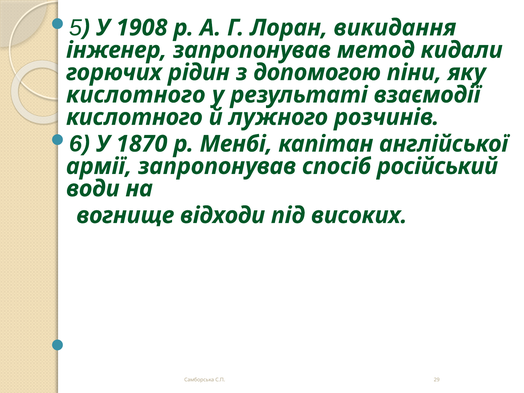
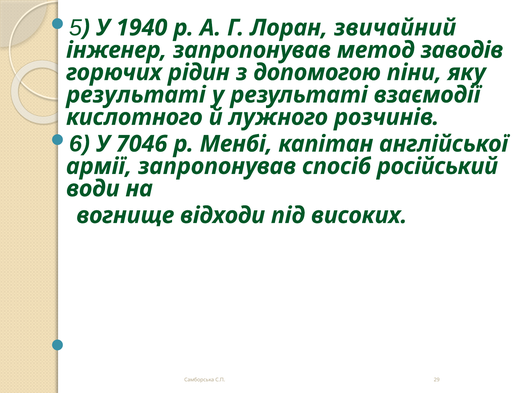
1908: 1908 -> 1940 (142, 28)
викидання: викидання -> звичайний (395, 28)
кидали: кидали -> заводів (462, 50)
кислотного: кислотного -> результаті (136, 95)
1870: 1870 -> 7046 (142, 144)
